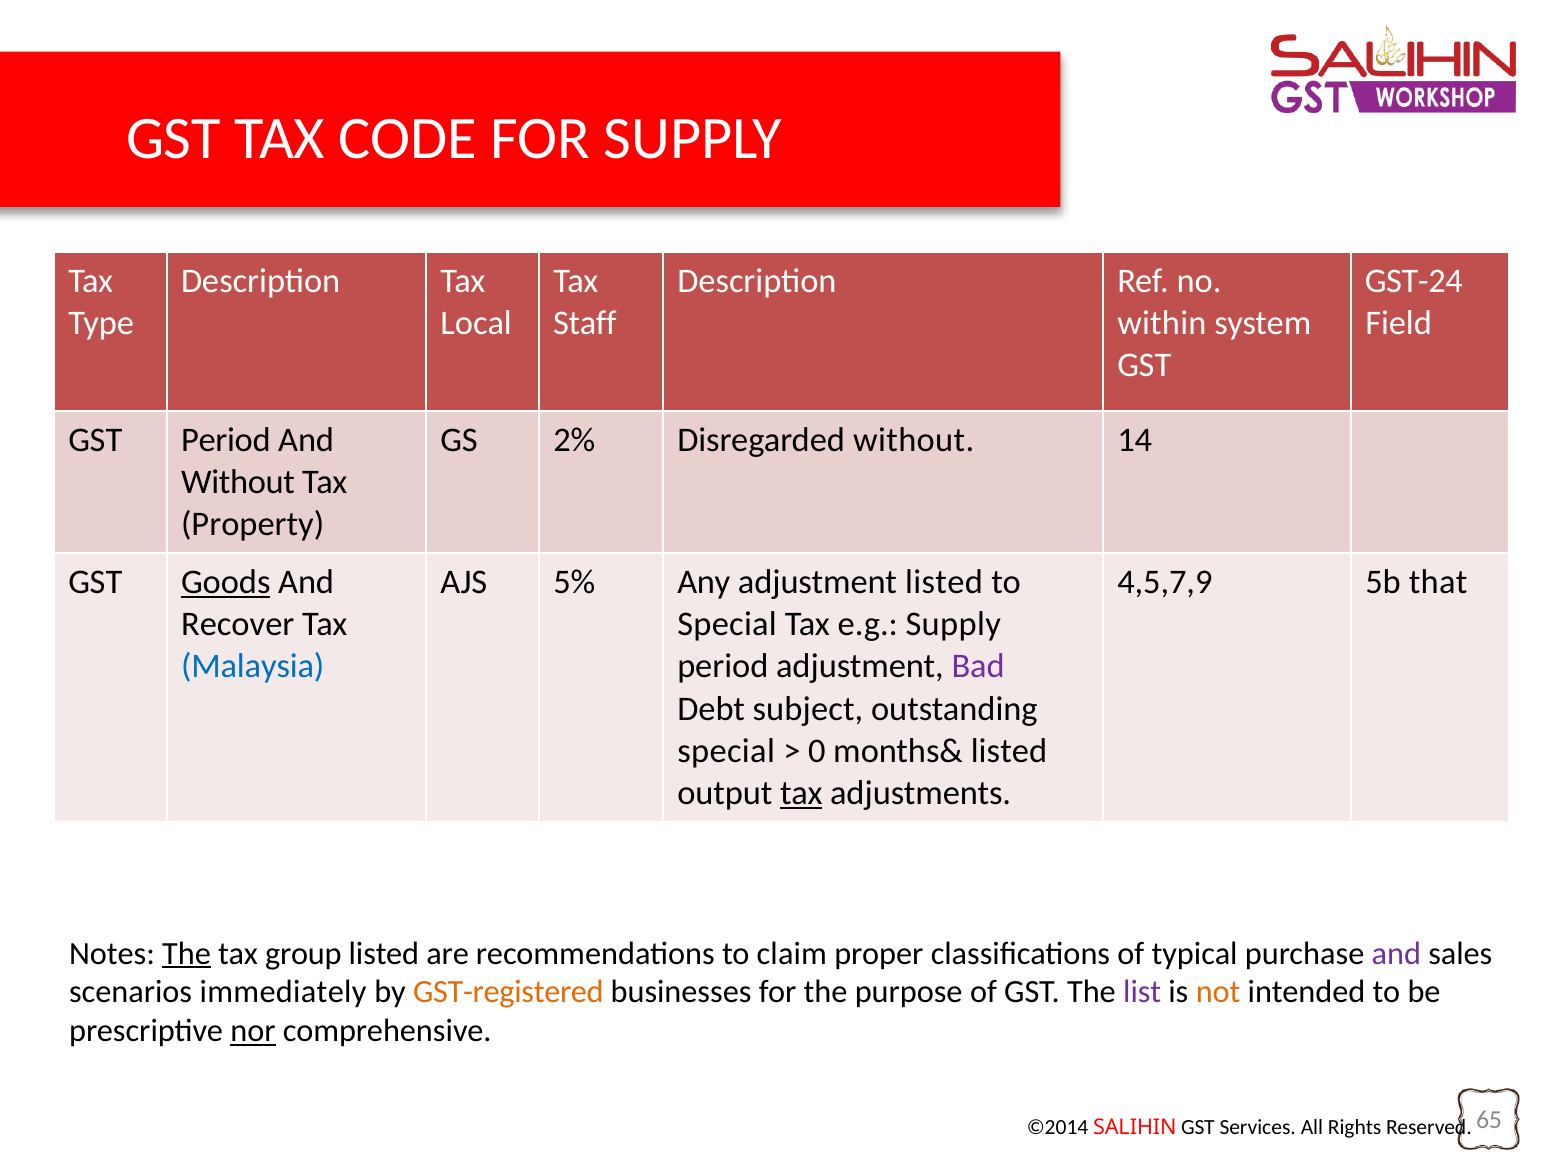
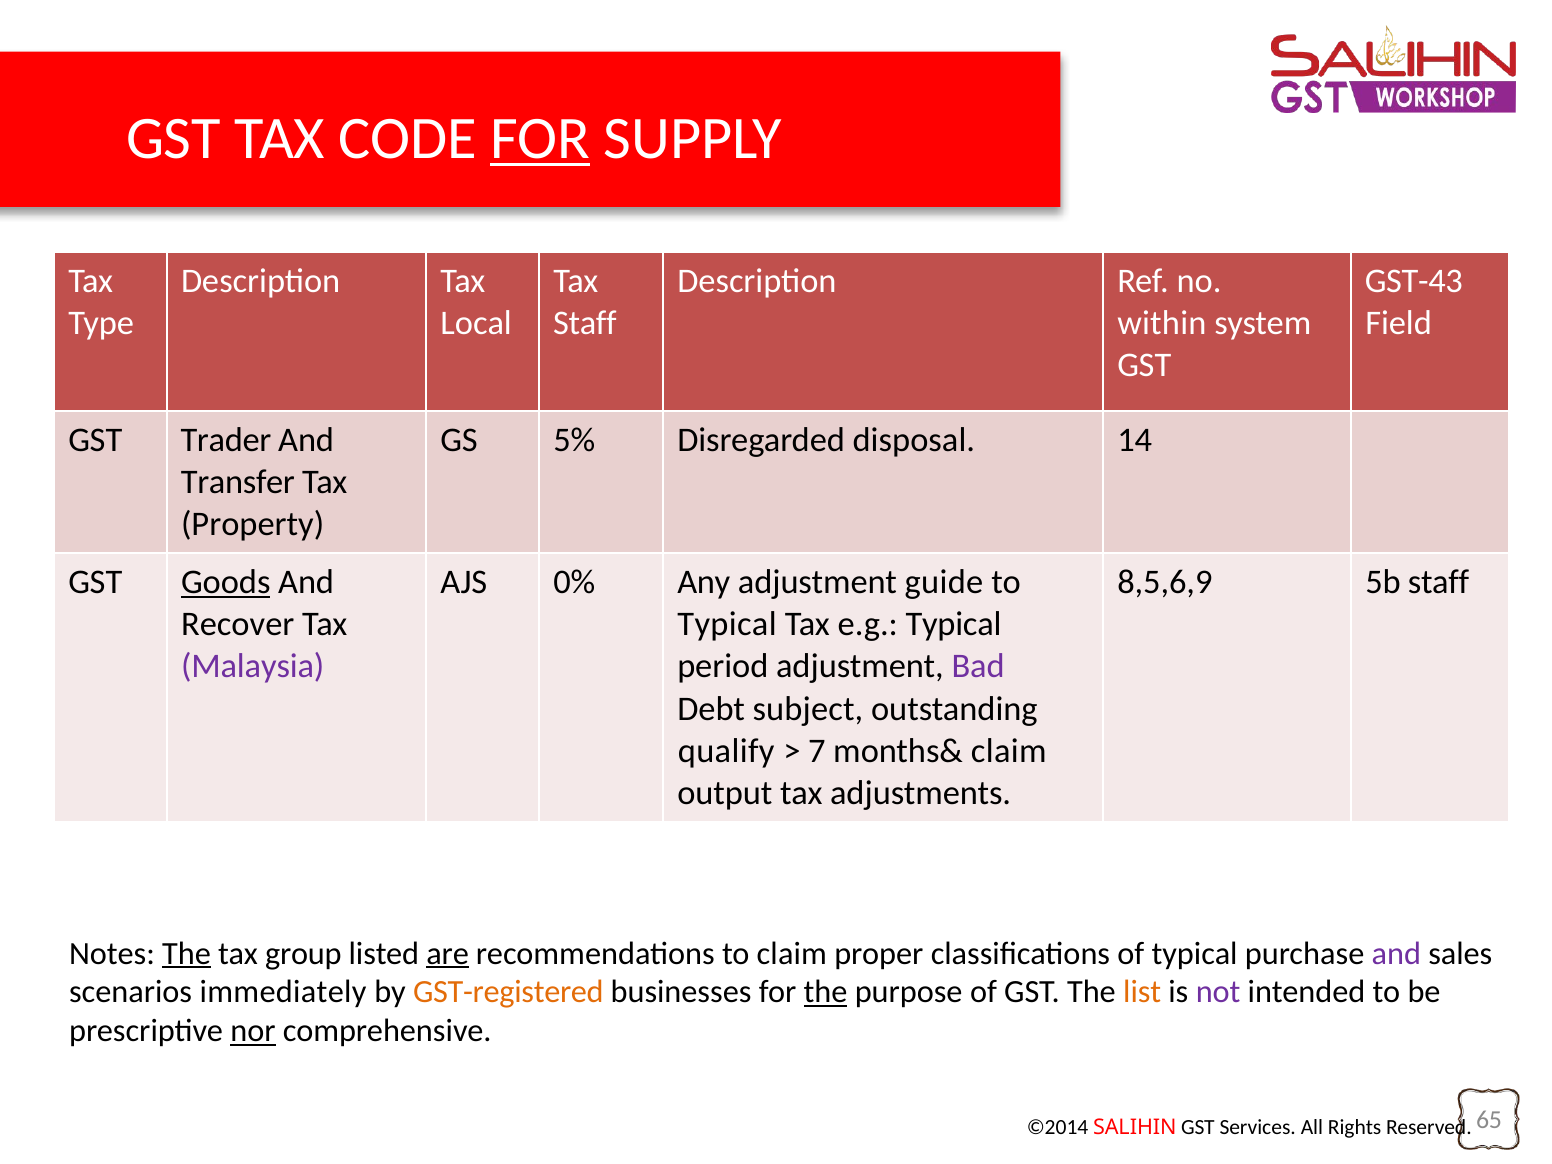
FOR underline: none -> present (540, 139)
GST-24: GST-24 -> GST-43 (1414, 281)
GST Period: Period -> Trader (226, 440)
2%: 2% -> 5% (574, 440)
Disregarded without: without -> disposal (914, 440)
Without: Without -> Transfer (238, 482)
5%: 5% -> 0% (574, 582)
adjustment listed: listed -> guide (944, 582)
4,5,7,9: 4,5,7,9 -> 8,5,6,9 (1165, 582)
5b that: that -> staff (1438, 582)
Special: Special -> Typical (727, 624)
e.g Supply: Supply -> Typical (954, 624)
Malaysia colour: blue -> purple (253, 666)
special: special -> qualify (726, 751)
0: 0 -> 7 (817, 751)
months& listed: listed -> claim (1009, 751)
tax underline: present -> none (801, 793)
are underline: none -> present (448, 954)
the underline: none -> present (826, 992)
list colour: purple -> orange (1142, 992)
not colour: orange -> purple (1218, 992)
